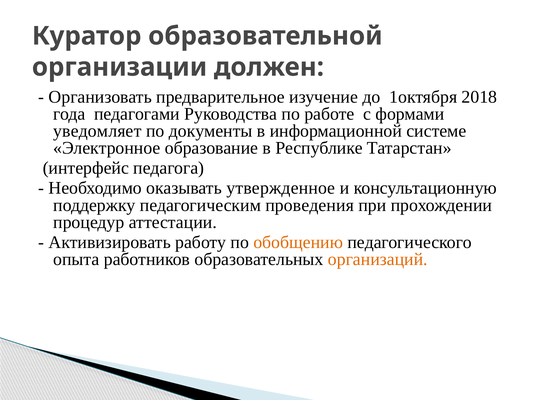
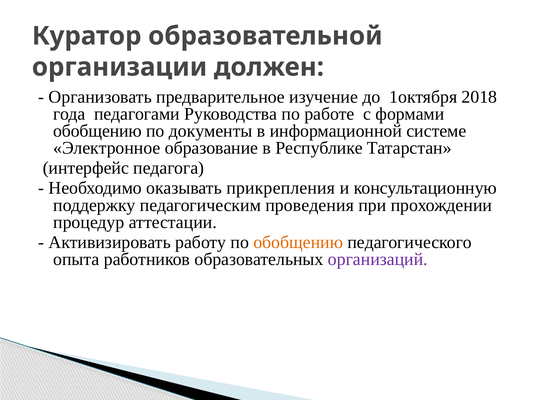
уведомляет: уведомляет -> обобщению (97, 131)
утвержденное: утвержденное -> прикрепления (281, 188)
организаций colour: orange -> purple (378, 259)
